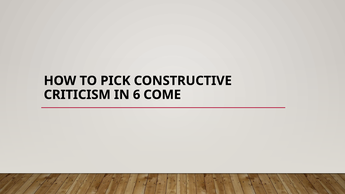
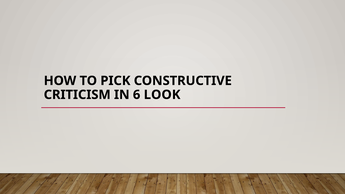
COME: COME -> LOOK (162, 95)
